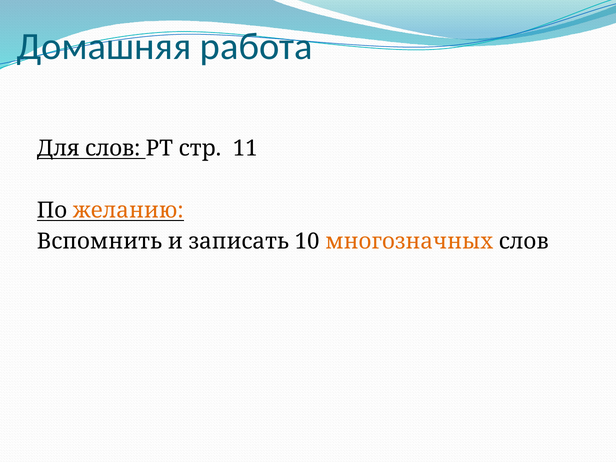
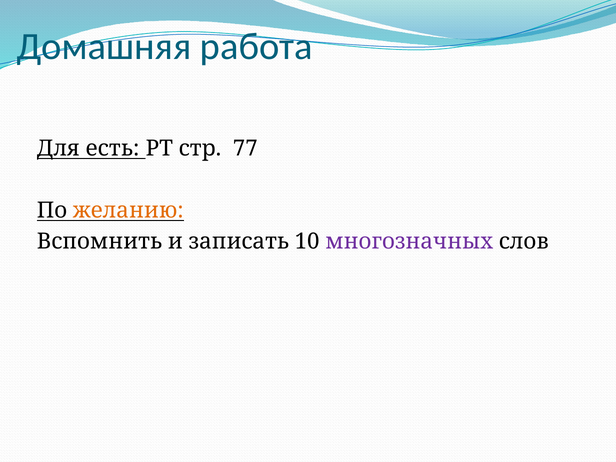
Для слов: слов -> есть (113, 148)
11: 11 -> 77 (245, 148)
многозначных colour: orange -> purple (409, 242)
